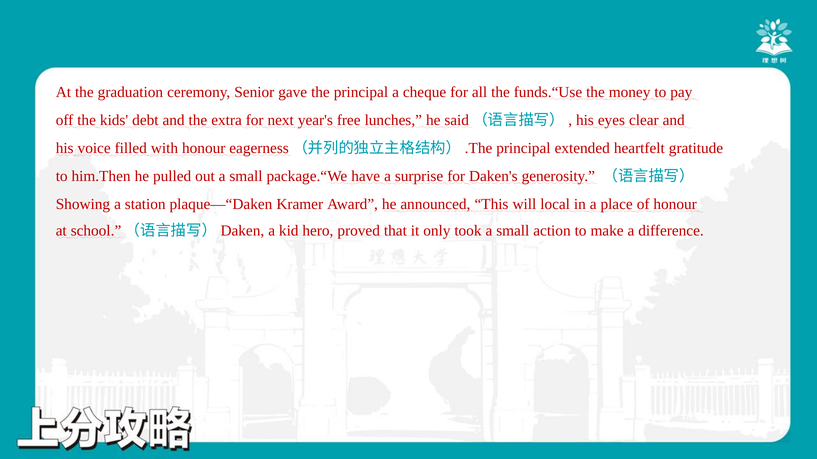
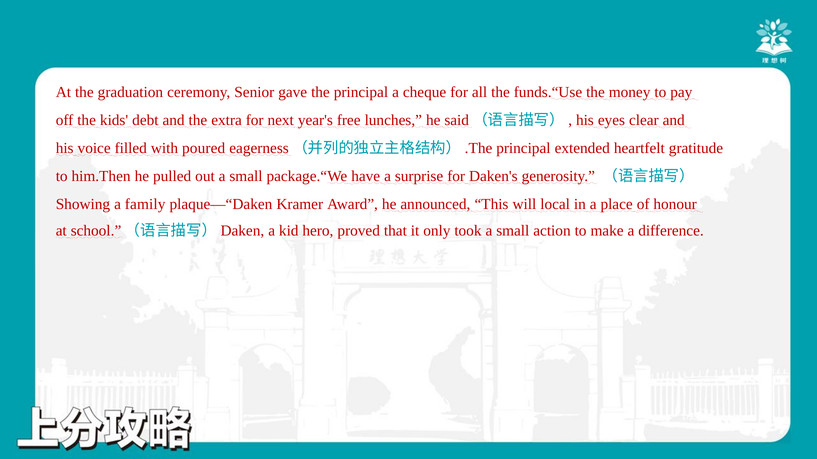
with honour: honour -> poured (204, 148)
station: station -> family (145, 205)
